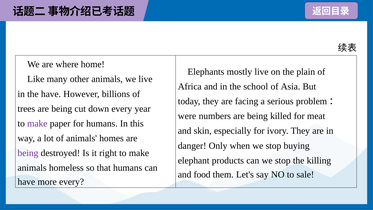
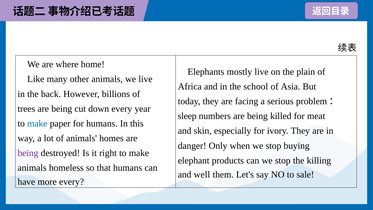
the have: have -> back (51, 94)
were: were -> sleep (187, 116)
make colour: purple -> blue (37, 123)
food: food -> well (202, 174)
